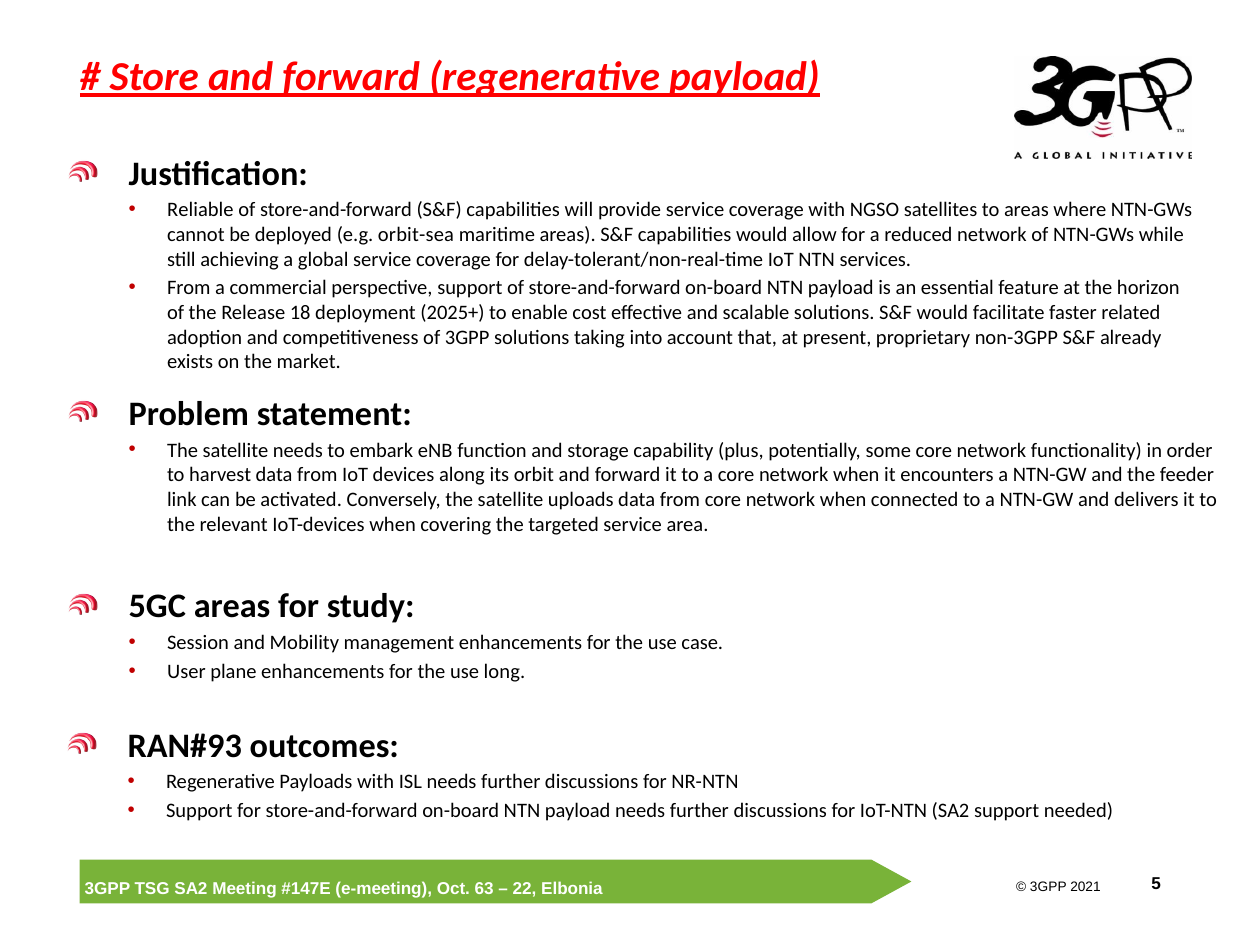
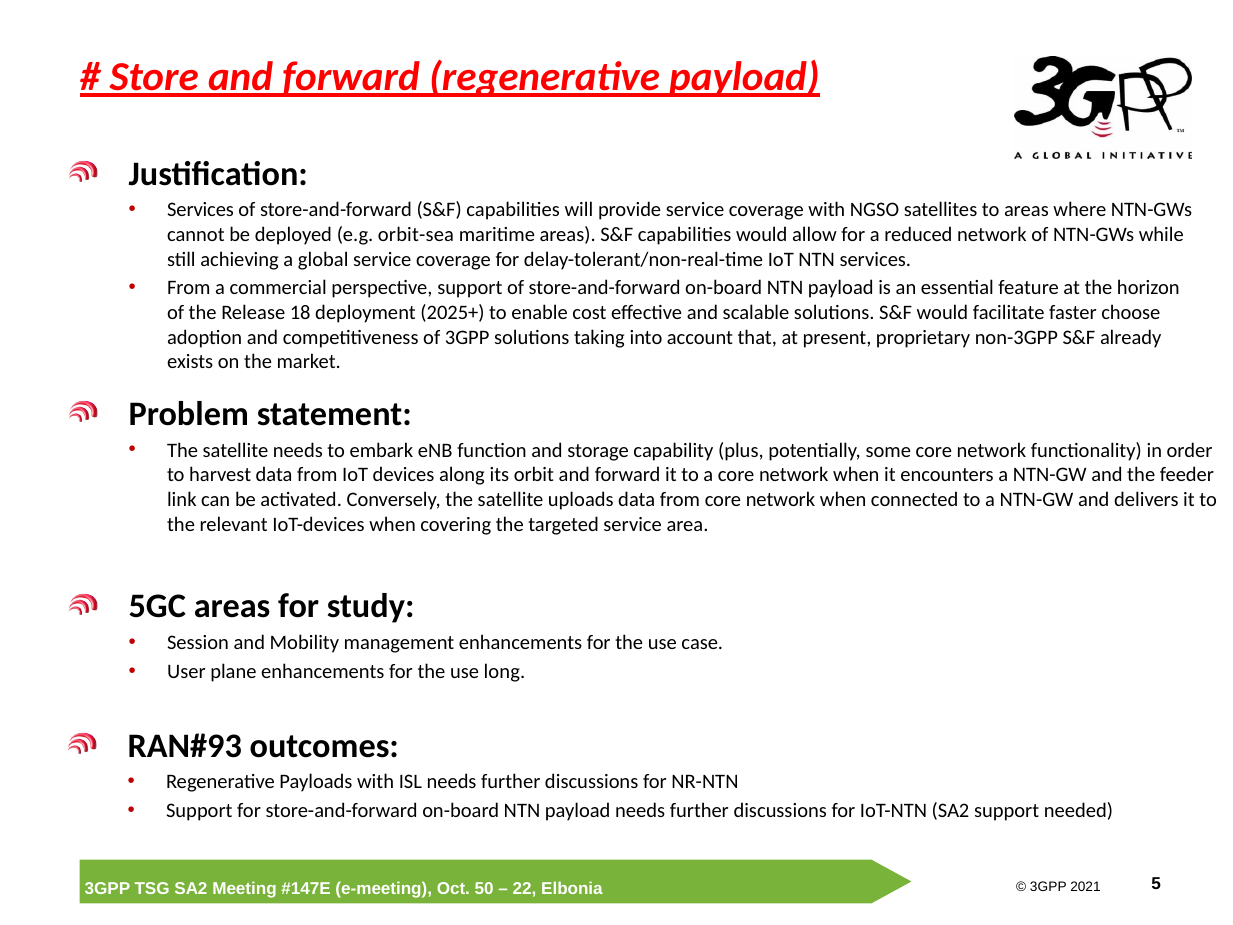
Reliable: Reliable -> Services (201, 210)
related: related -> choose (1131, 313)
63: 63 -> 50 (484, 889)
